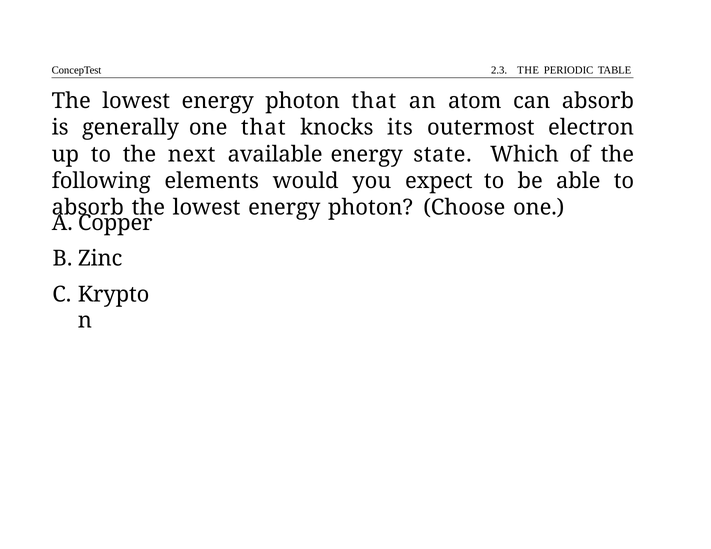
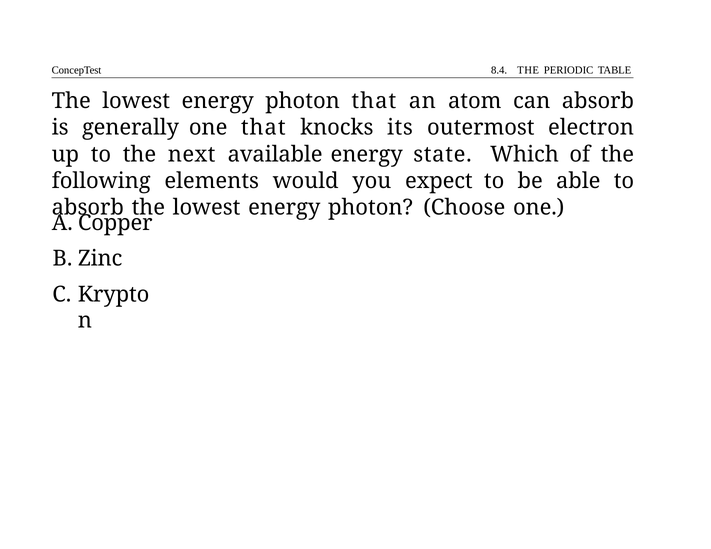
2.3: 2.3 -> 8.4 (499, 70)
